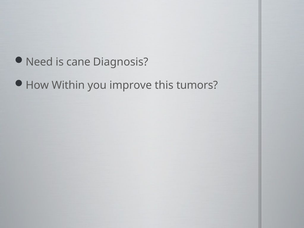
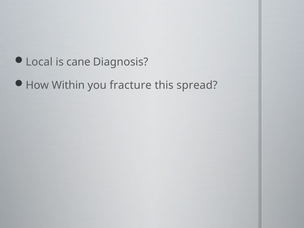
Need: Need -> Local (39, 62)
improve: improve -> fracture (131, 85)
tumors: tumors -> spread (197, 85)
